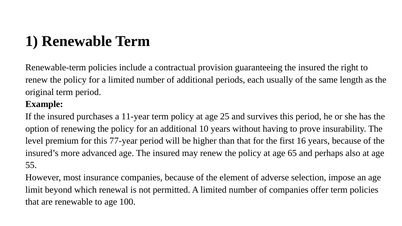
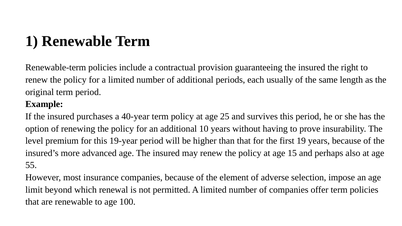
11-year: 11-year -> 40-year (135, 116)
77-year: 77-year -> 19-year (124, 141)
16: 16 -> 19 (301, 141)
65: 65 -> 15 (292, 153)
